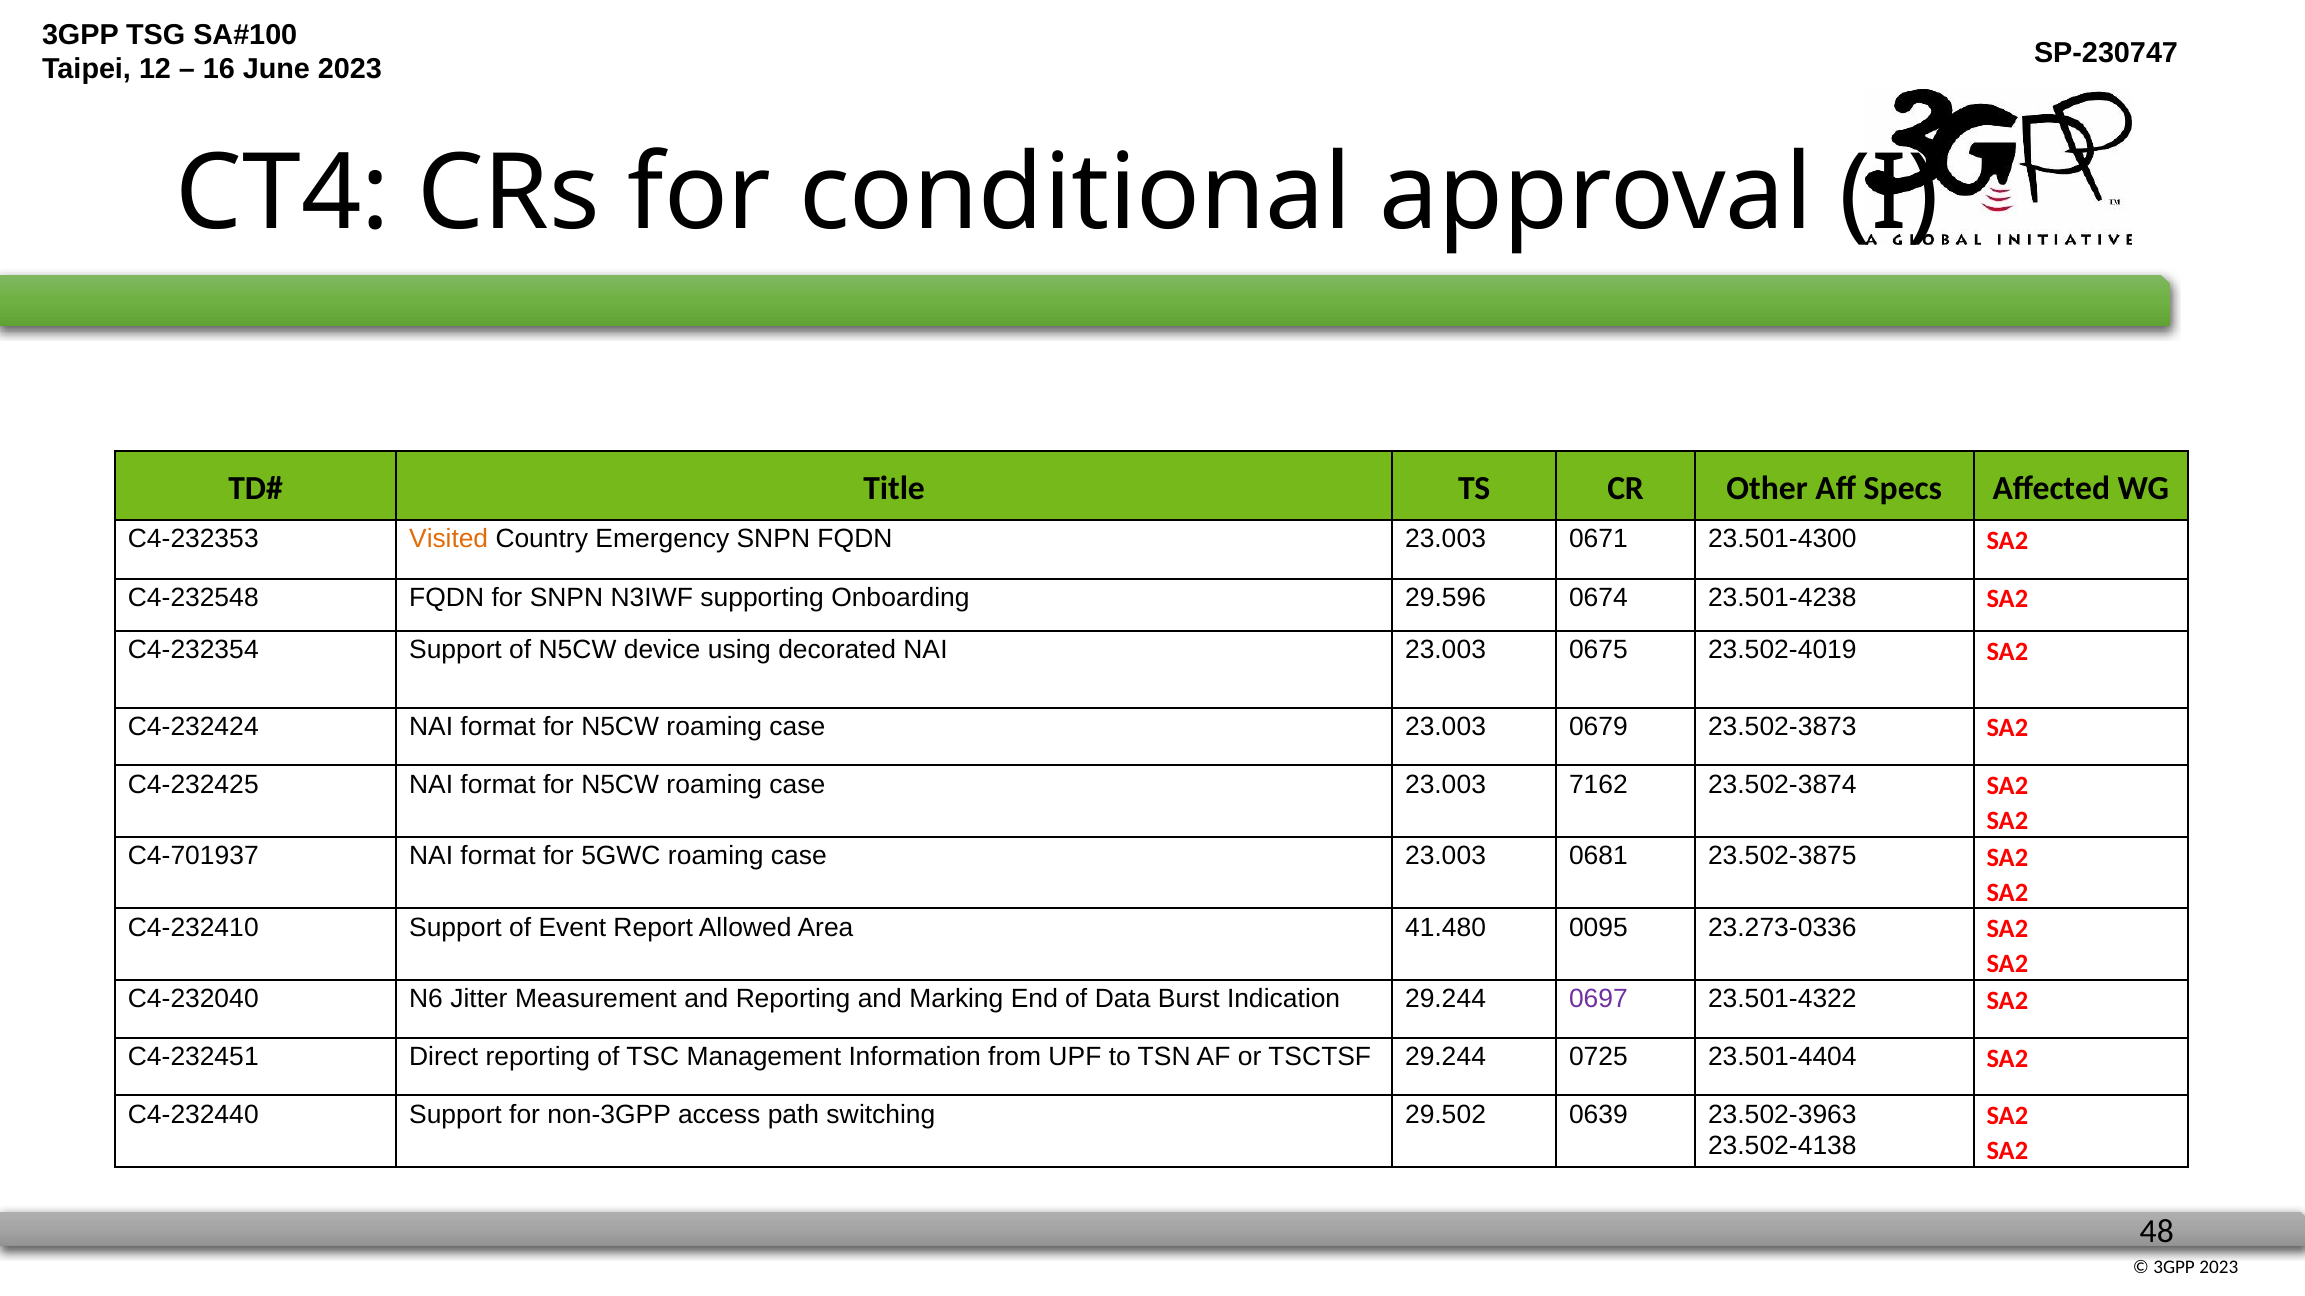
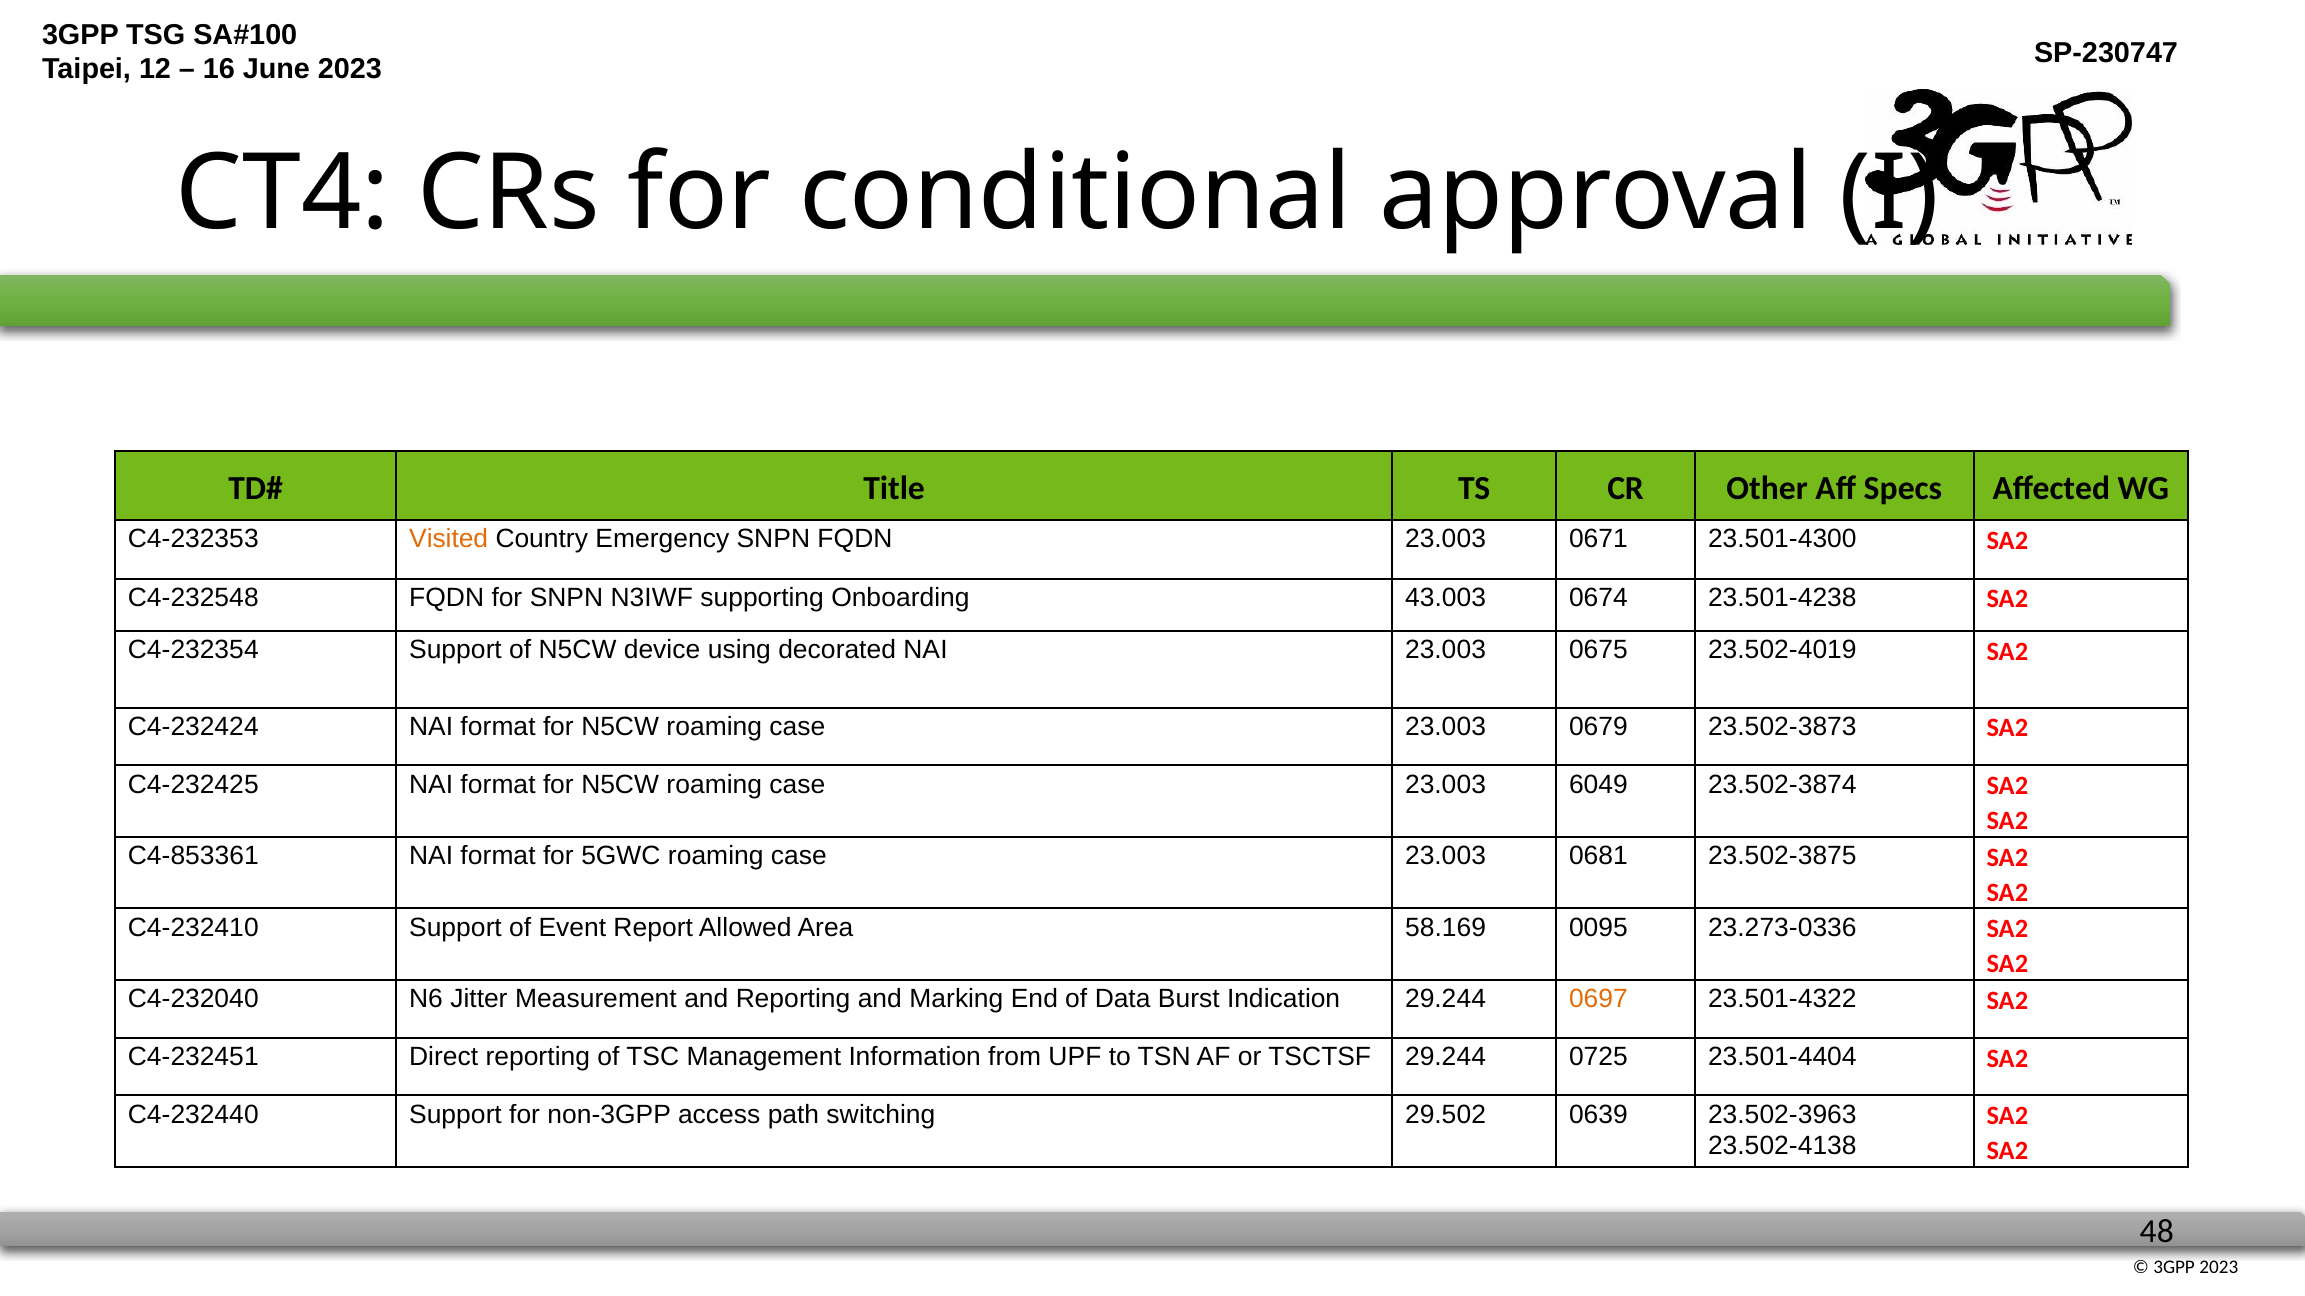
29.596: 29.596 -> 43.003 (1446, 598)
7162: 7162 -> 6049 (1598, 785)
C4-701937: C4-701937 -> C4-853361 (193, 856)
41.480: 41.480 -> 58.169 (1446, 928)
0697 colour: purple -> orange (1598, 999)
